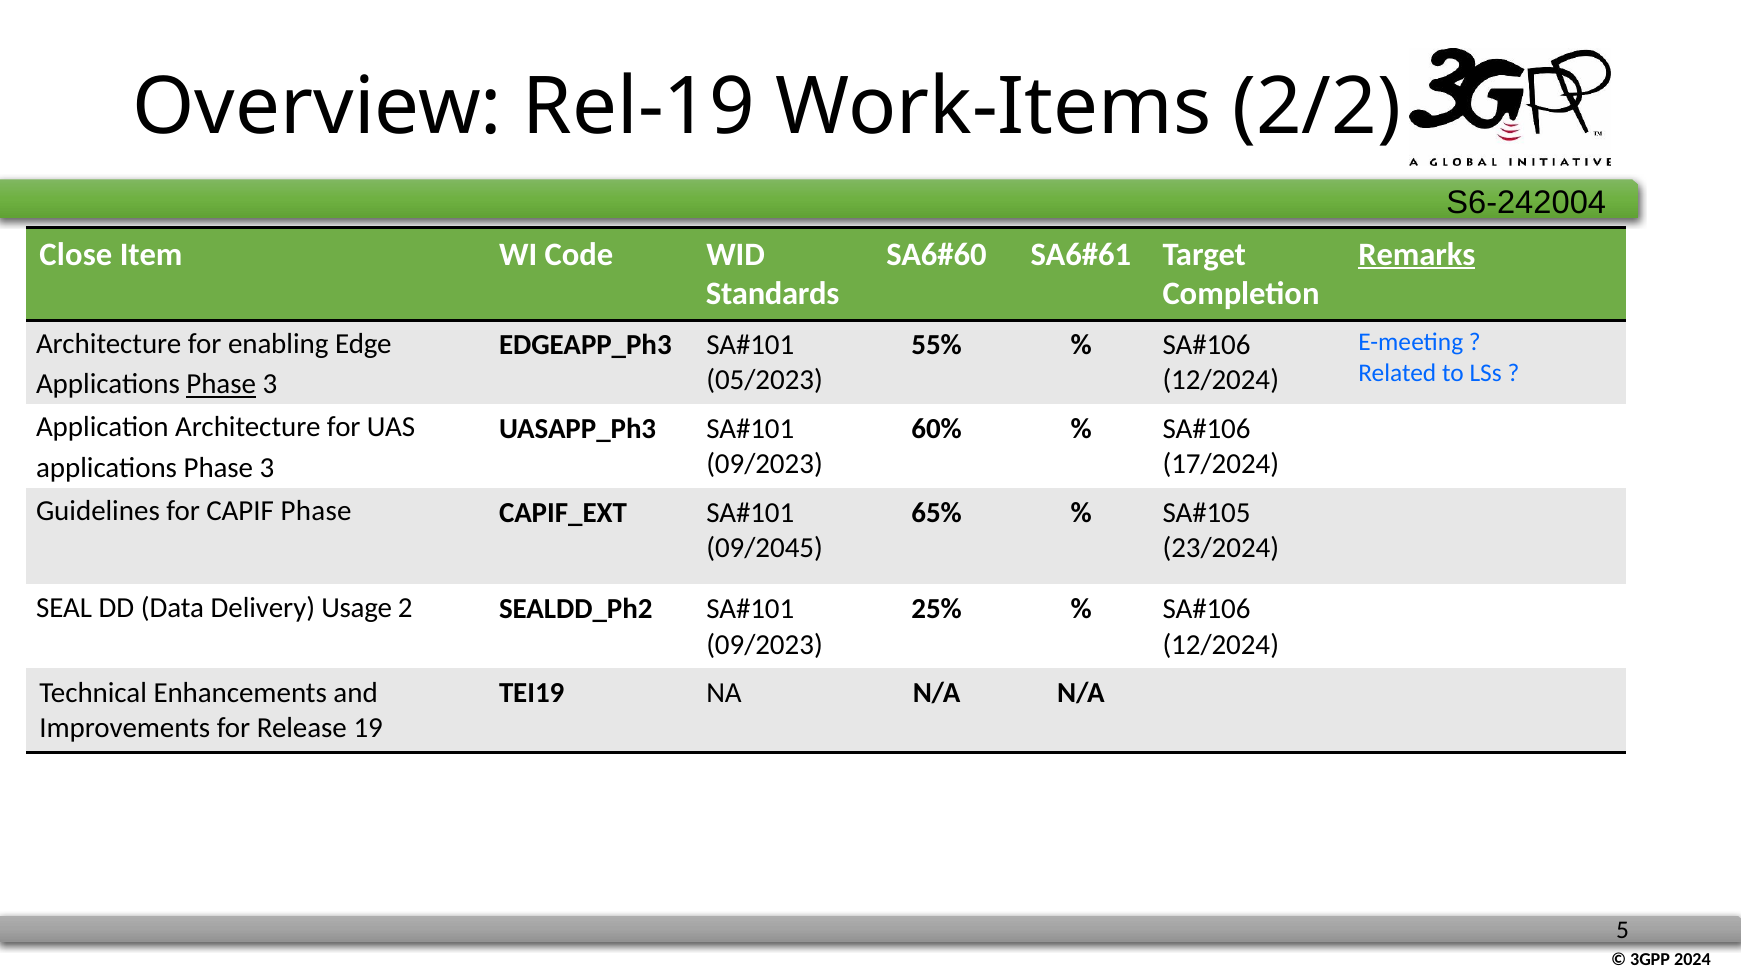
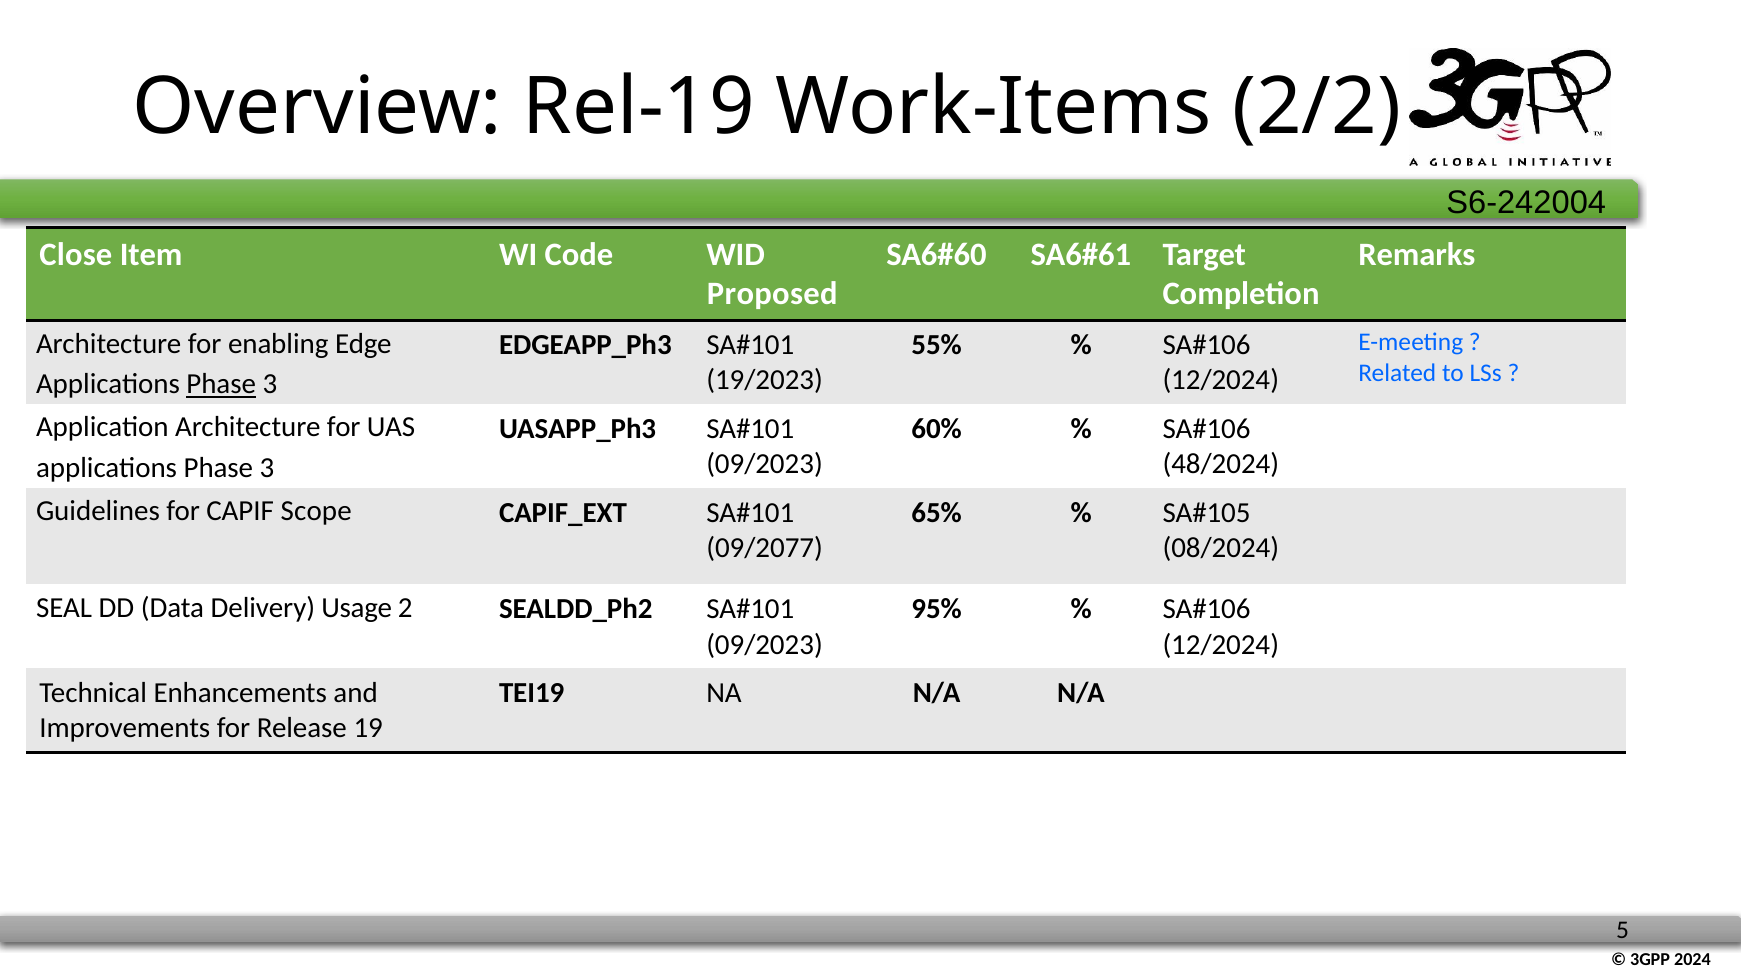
Remarks underline: present -> none (1417, 254)
Standards: Standards -> Proposed (772, 294)
05/2023: 05/2023 -> 19/2023 (765, 380)
17/2024: 17/2024 -> 48/2024 (1221, 464)
CAPIF Phase: Phase -> Scope (316, 511)
09/2045: 09/2045 -> 09/2077 (765, 548)
23/2024: 23/2024 -> 08/2024 (1221, 548)
25%: 25% -> 95% (937, 609)
